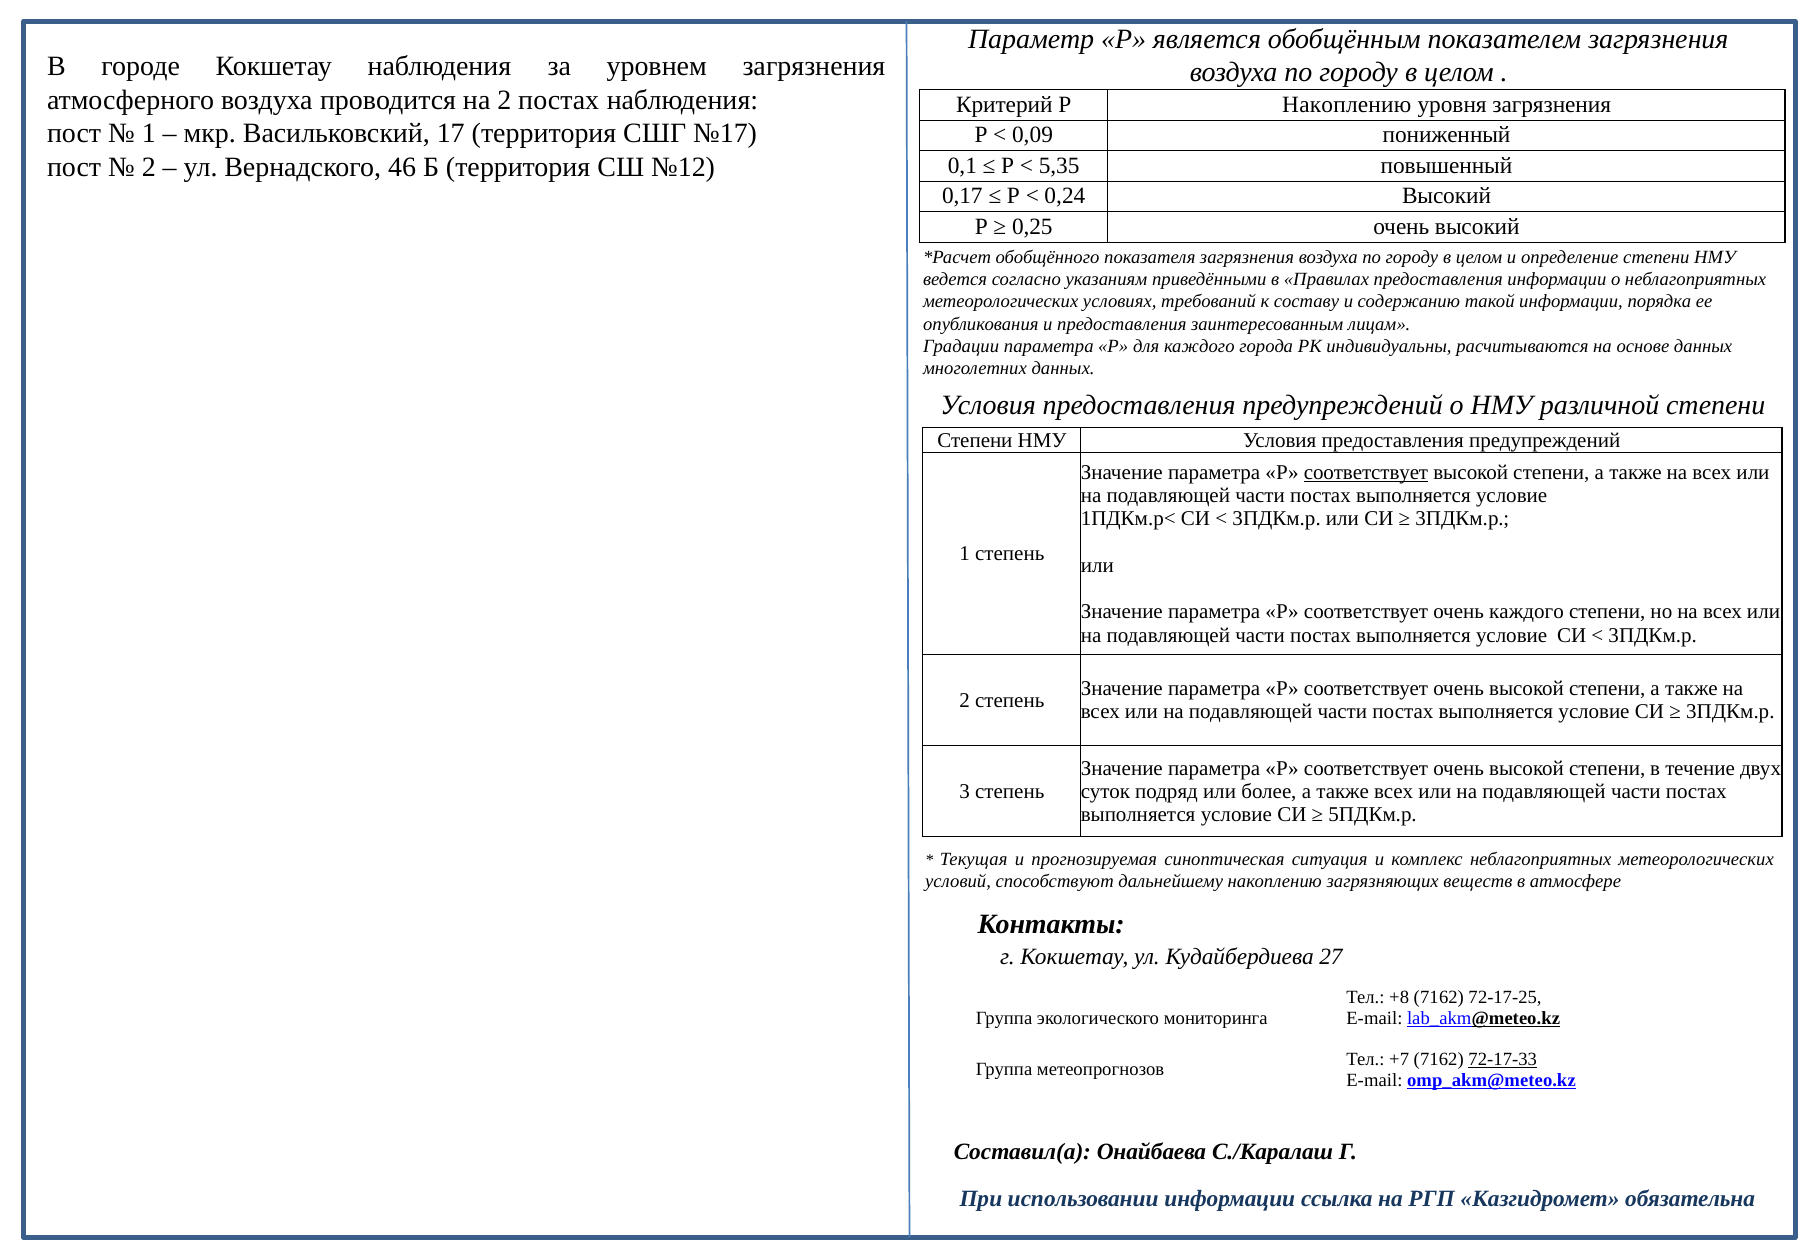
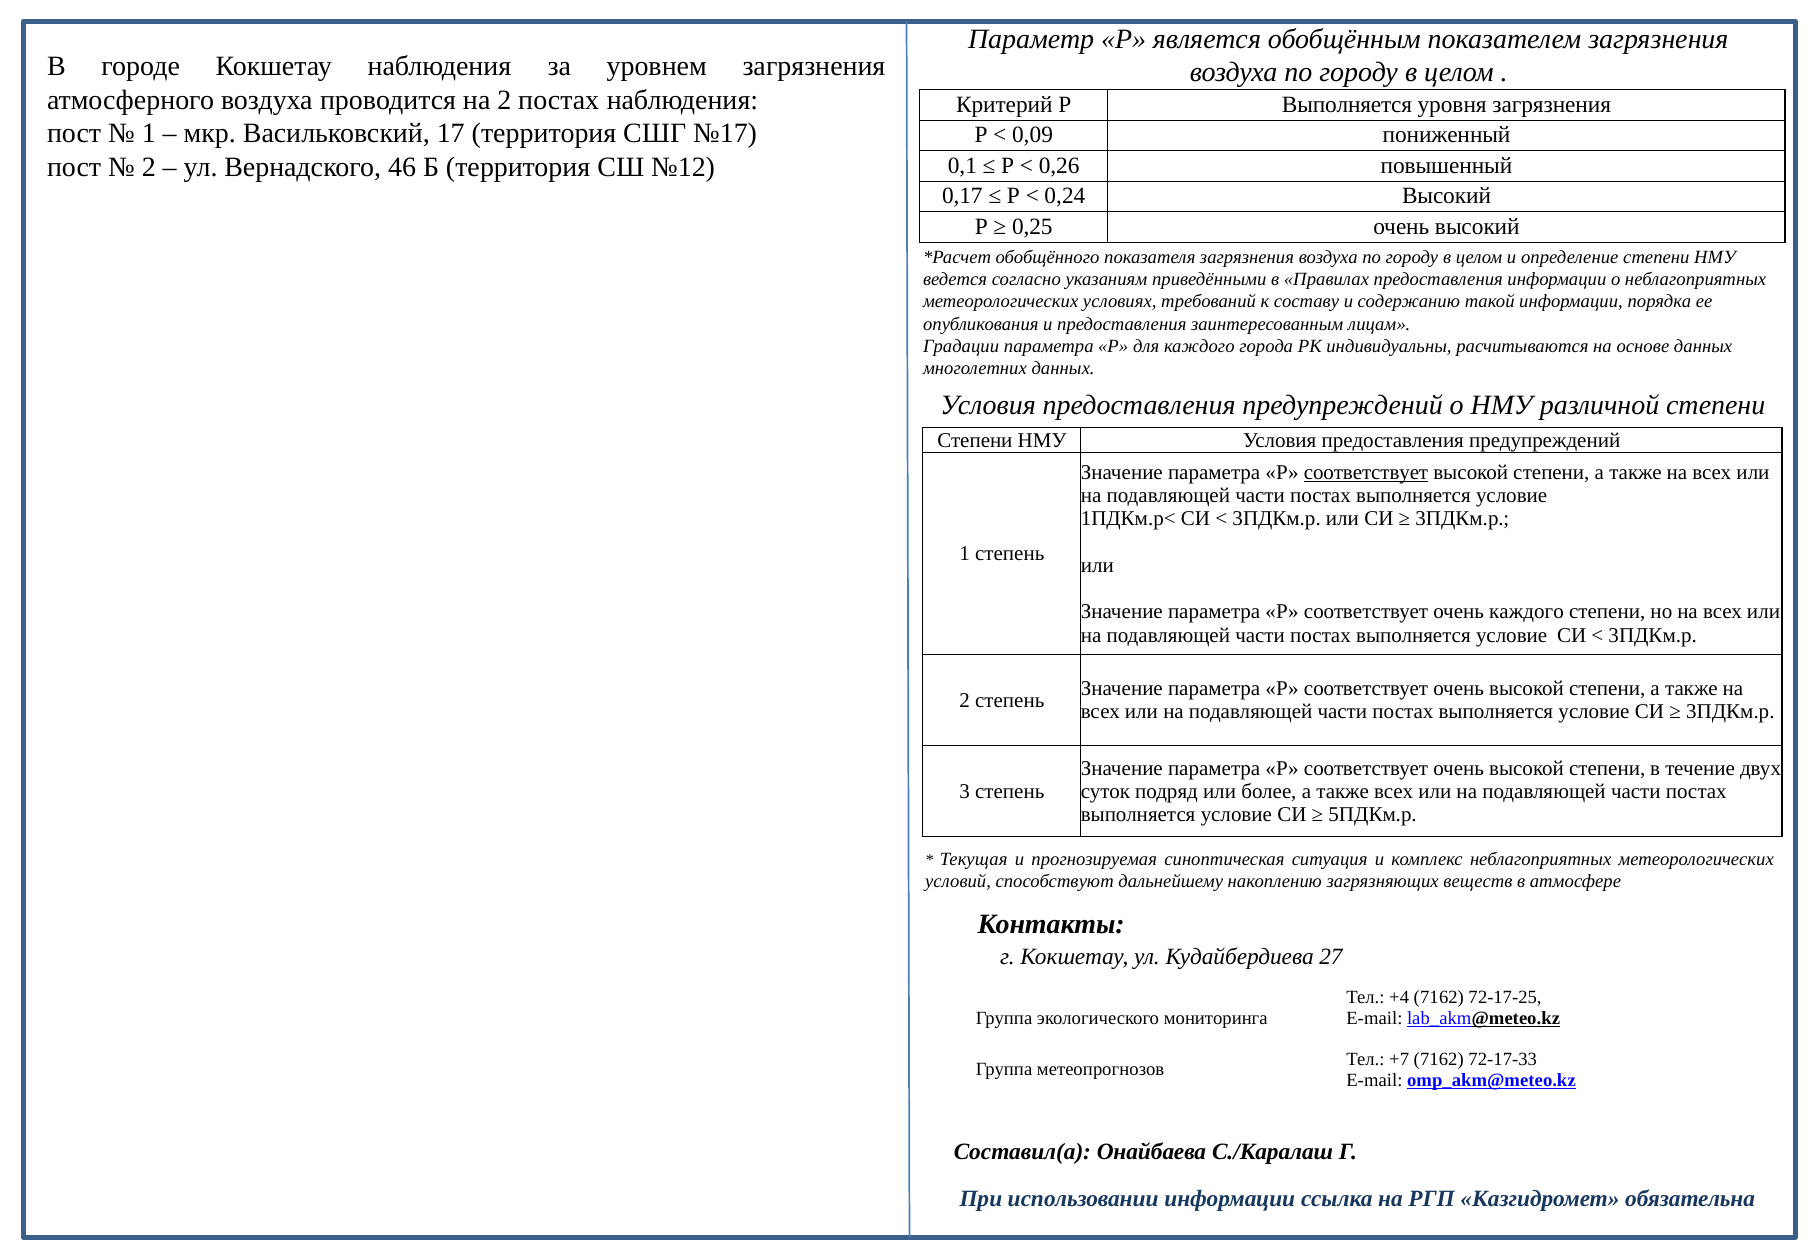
Р Накоплению: Накоплению -> Выполняется (1347, 105)
5,35: 5,35 -> 0,26 (1059, 166)
+8: +8 -> +4 (1399, 998)
72-17-33 underline: present -> none (1503, 1060)
